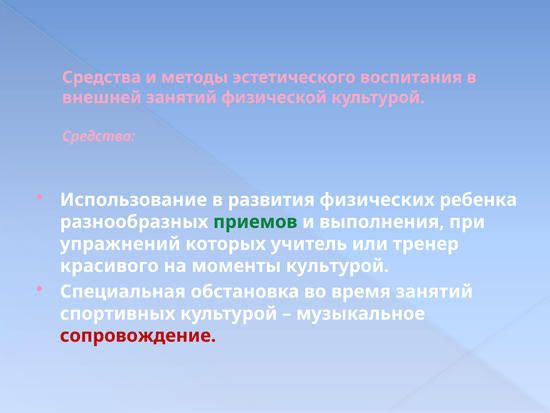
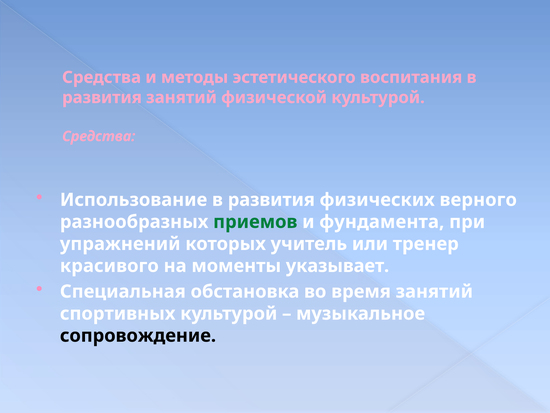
внешней: внешней -> развития (102, 97)
ребенка: ребенка -> верного (478, 200)
выполнения: выполнения -> фундамента (382, 222)
моменты культурой: культурой -> указывает (337, 266)
сопровождение colour: red -> black (138, 335)
